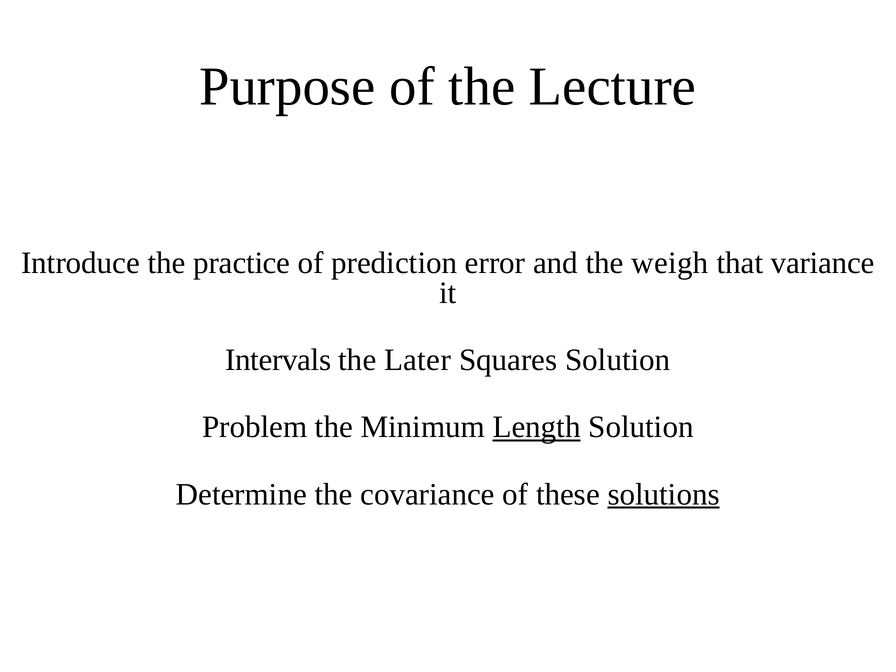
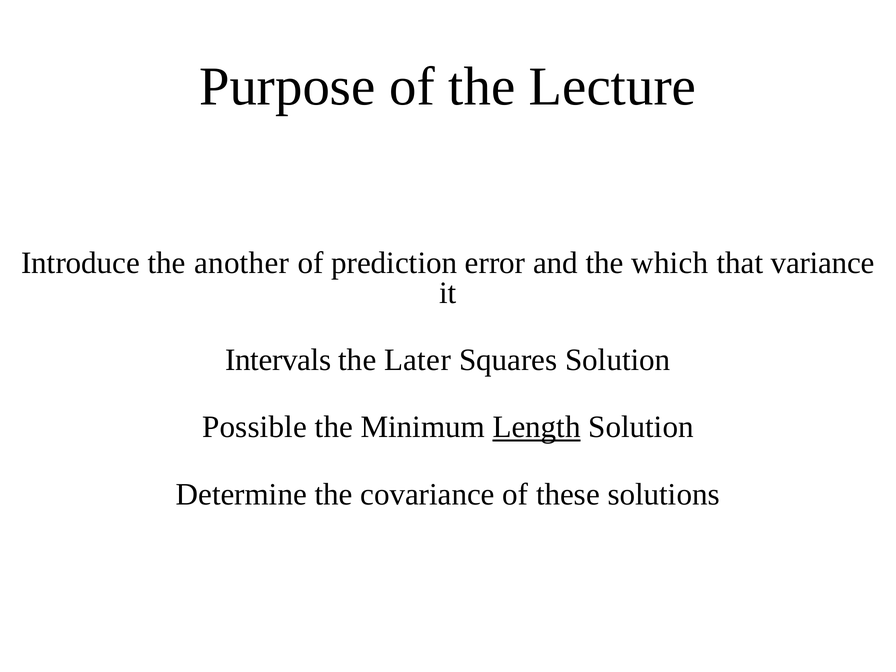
practice: practice -> another (242, 263)
weigh: weigh -> which (670, 263)
Problem: Problem -> Possible (255, 427)
solutions underline: present -> none (664, 494)
